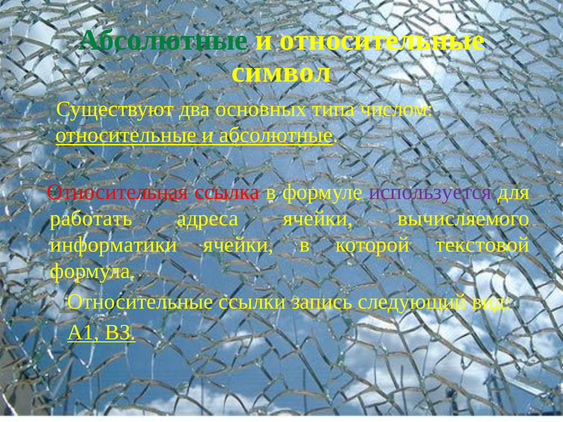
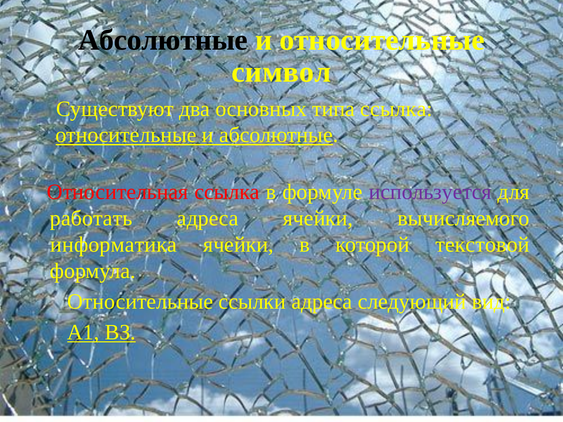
Абсолютные colour: green -> black (163, 40)
типа числом: числом -> ссылка (396, 109)
информатики: информатики -> информатика (114, 245)
ссылки запись: запись -> адреса (322, 302)
